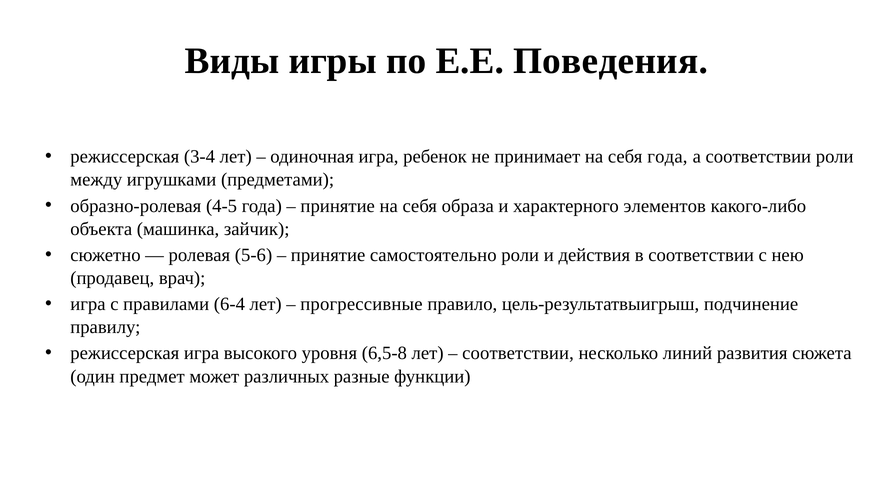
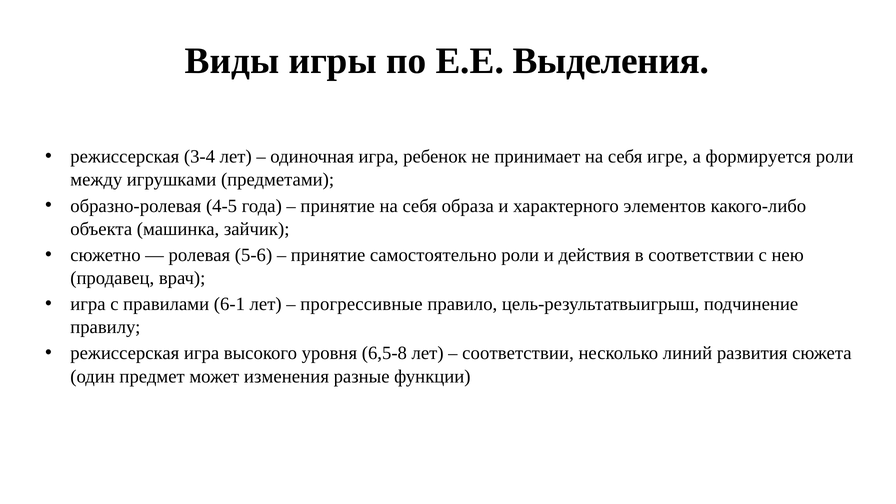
Поведения: Поведения -> Выделения (611, 61)
себя года: года -> игре (667, 157)
а соответствии: соответствии -> формируется (758, 157)
6-4: 6-4 -> 6-1 (229, 304)
различных: различных -> изменения (286, 376)
